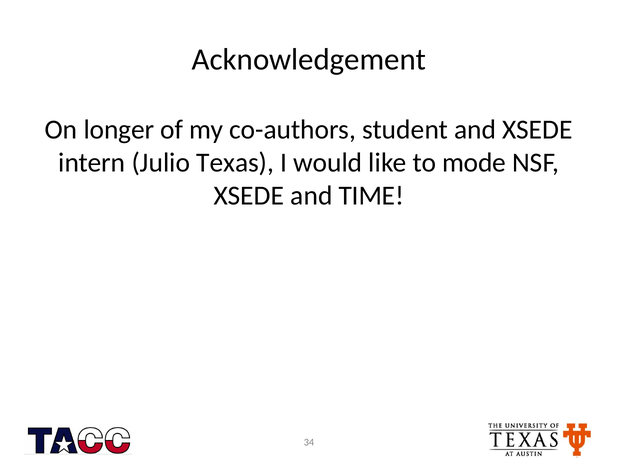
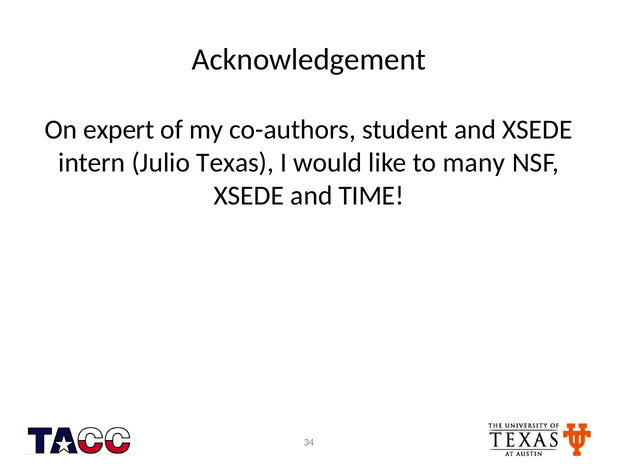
longer: longer -> expert (119, 130)
mode: mode -> many (474, 163)
